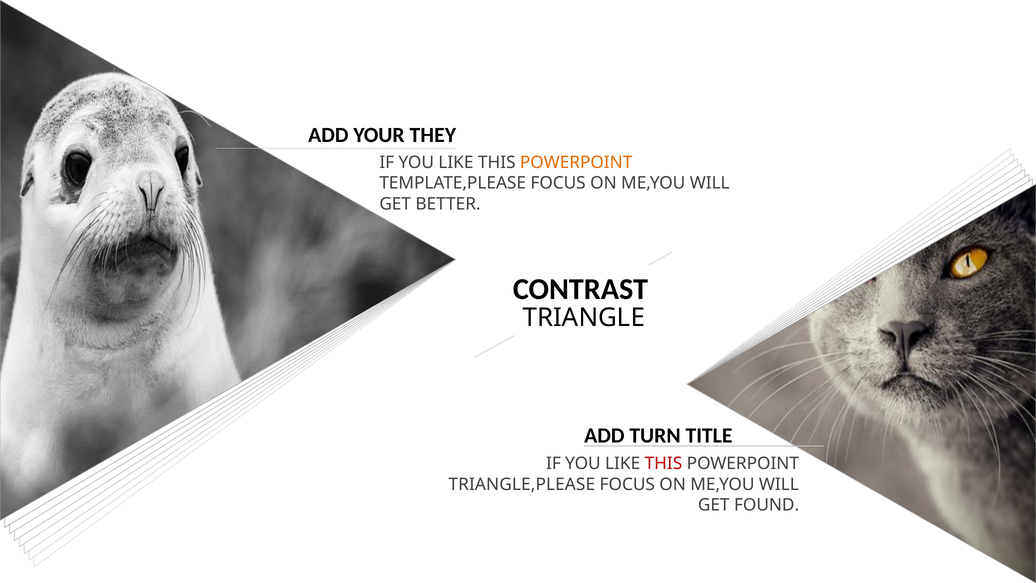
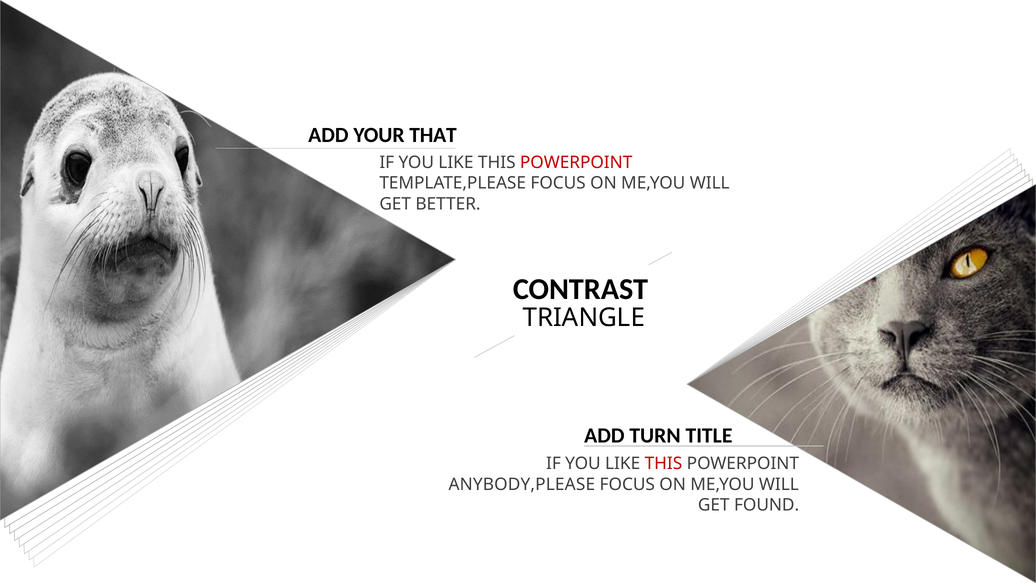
THEY: THEY -> THAT (433, 135)
POWERPOINT colour: orange -> red (576, 162)
TRIANGLE,PLEASE: TRIANGLE,PLEASE -> ANYBODY,PLEASE (522, 484)
